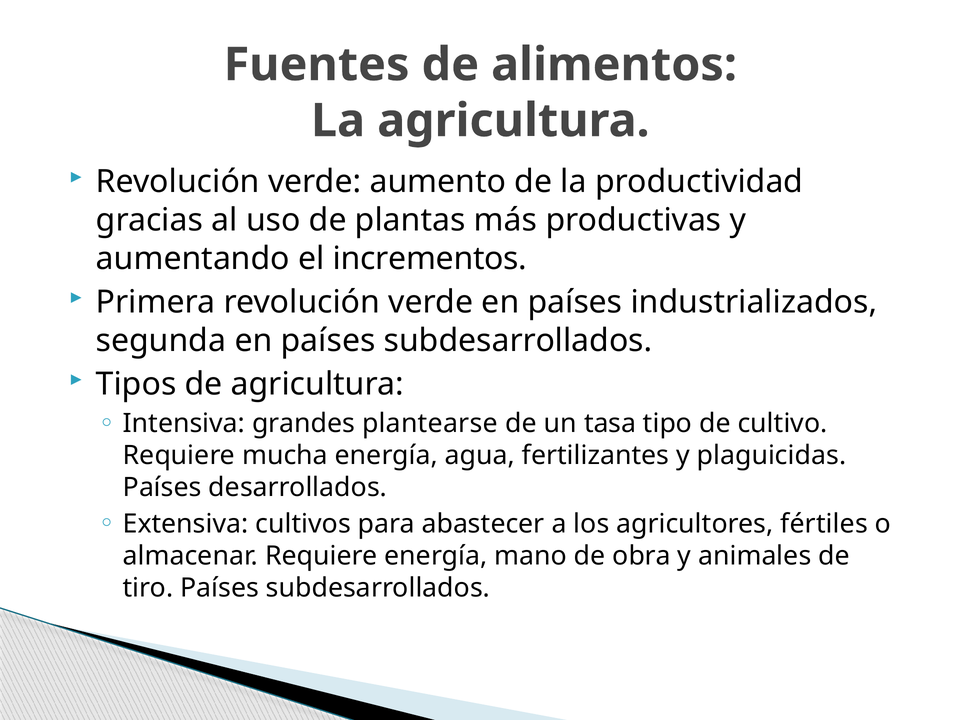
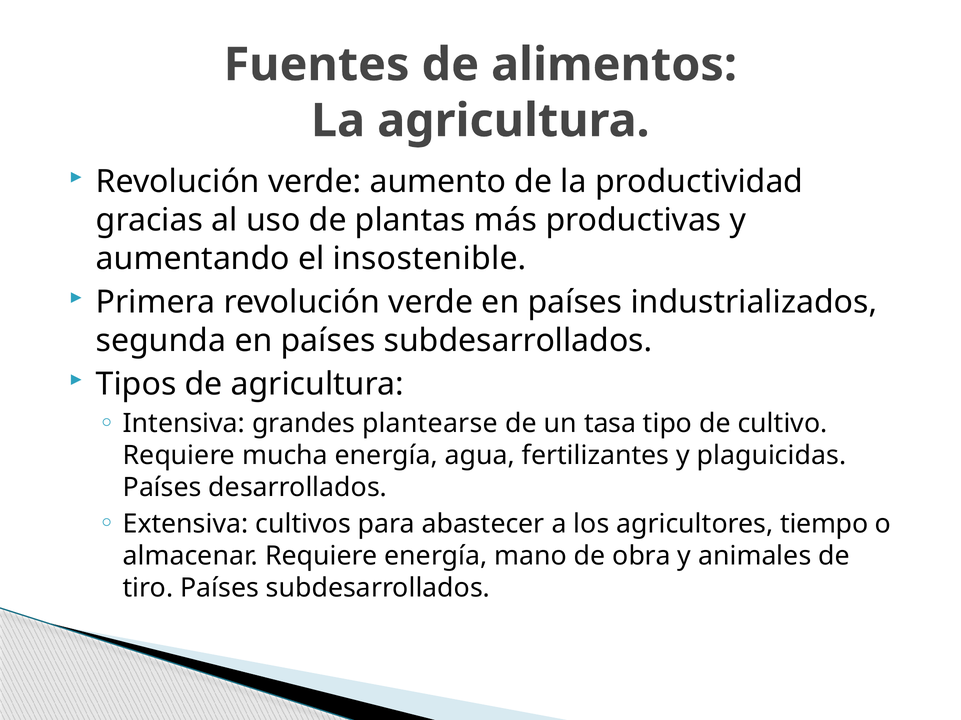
incrementos: incrementos -> insostenible (430, 259)
fértiles: fértiles -> tiempo (824, 525)
